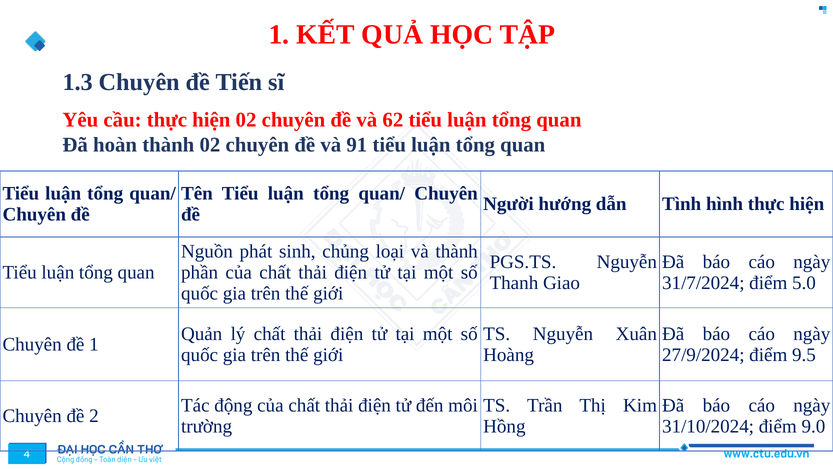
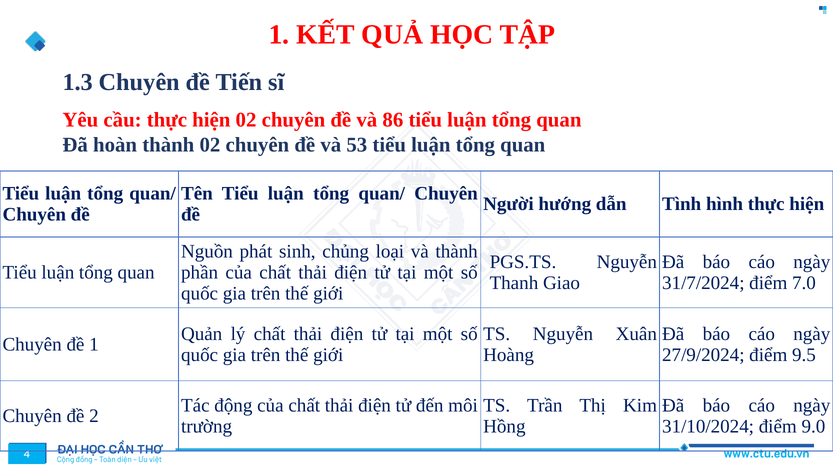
62: 62 -> 86 (393, 120)
91: 91 -> 53 (357, 145)
5.0: 5.0 -> 7.0 (804, 283)
